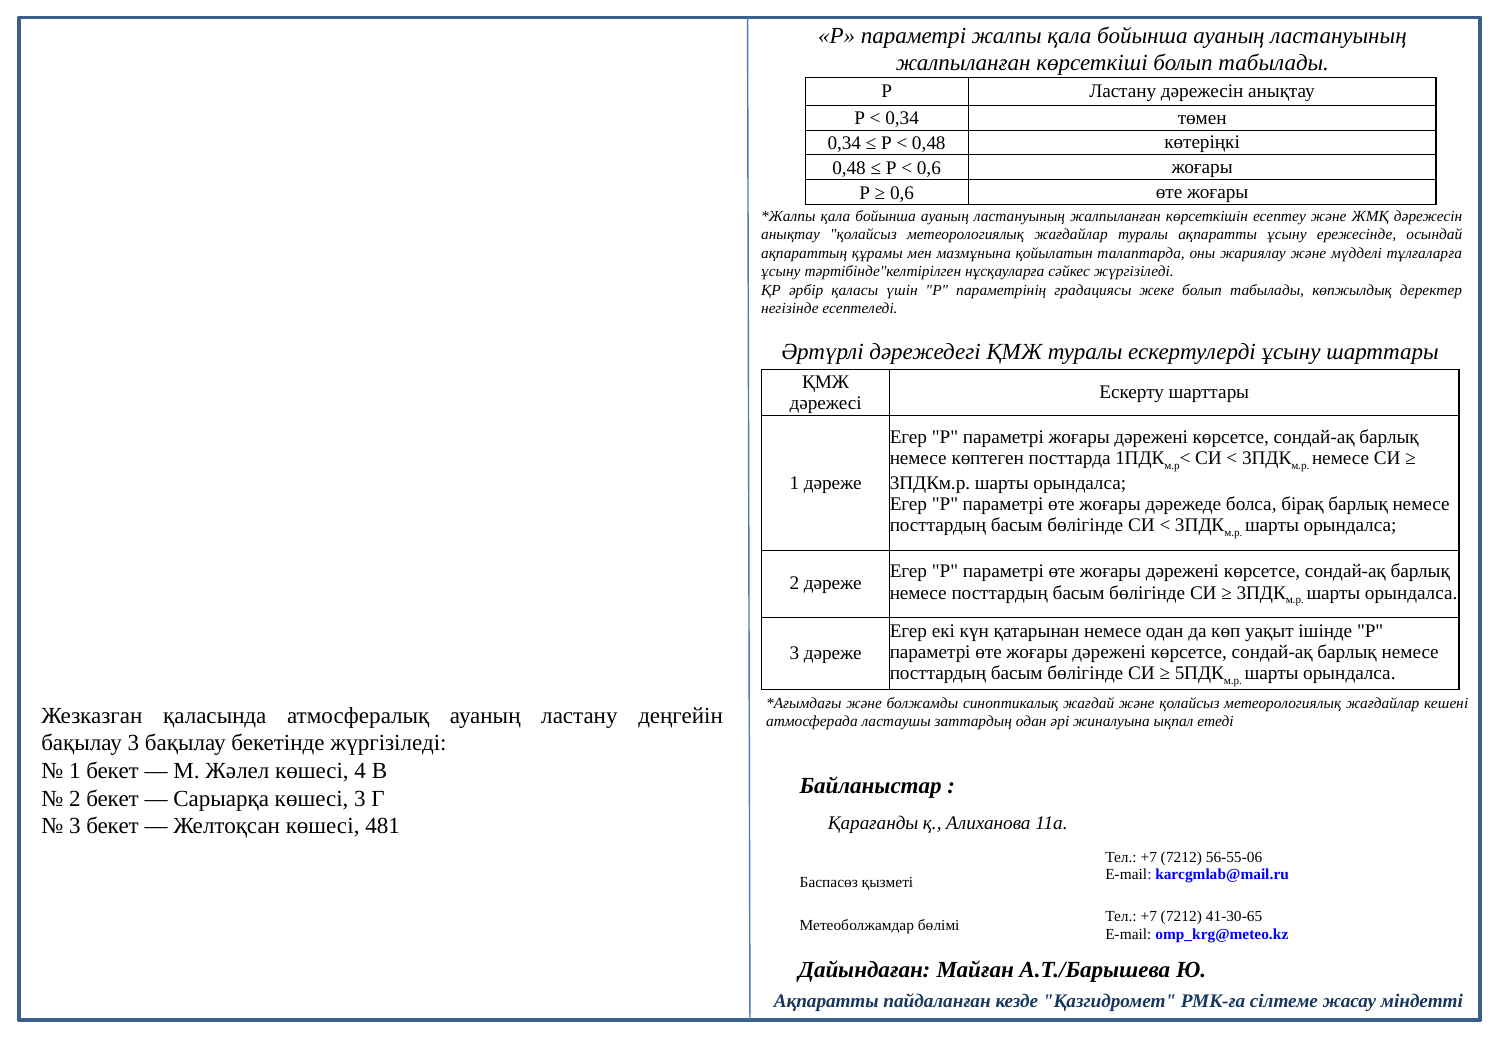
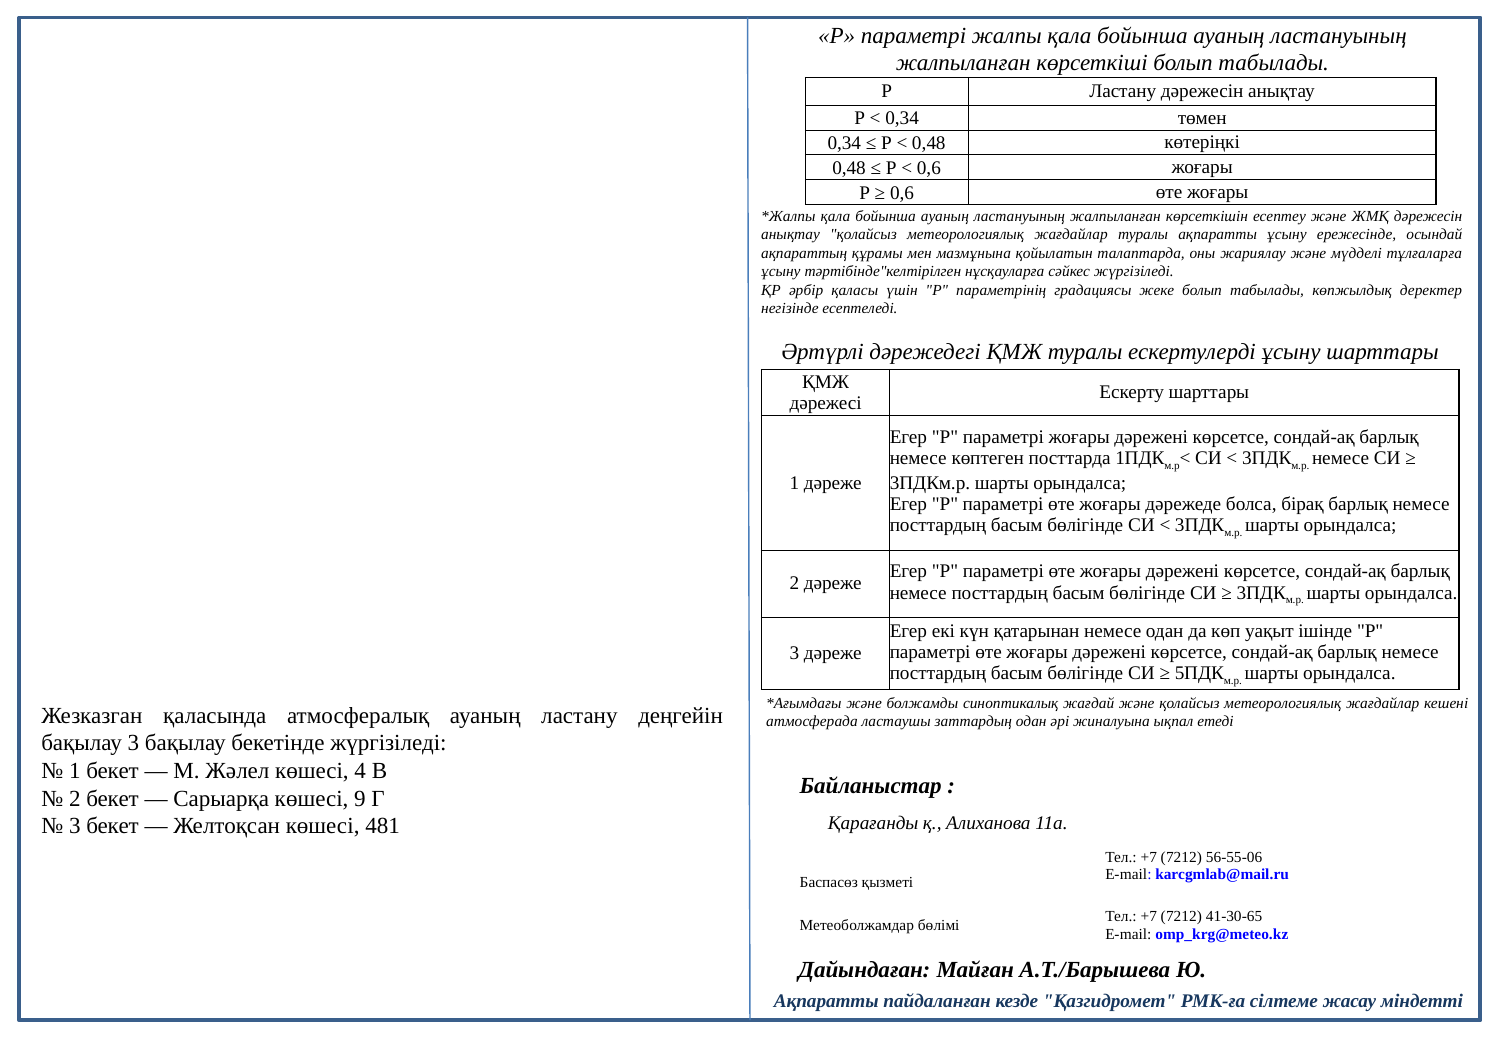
көшесі 3: 3 -> 9 (360, 799)
